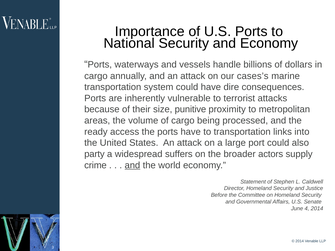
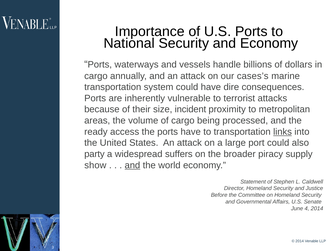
punitive: punitive -> incident (190, 110)
links underline: none -> present (283, 132)
actors: actors -> piracy (271, 154)
crime: crime -> show (95, 165)
